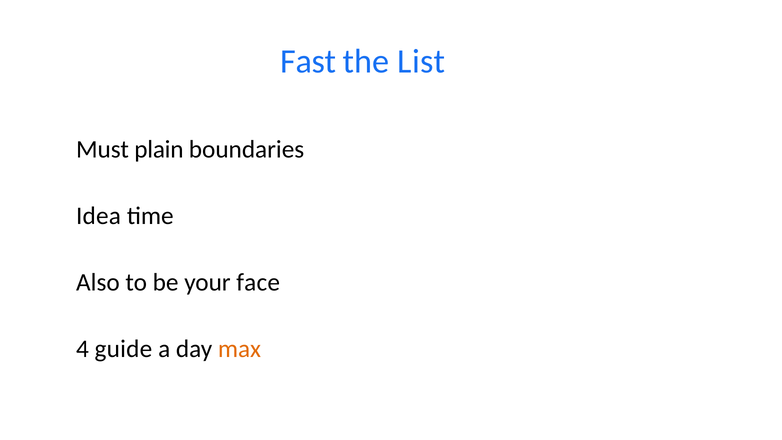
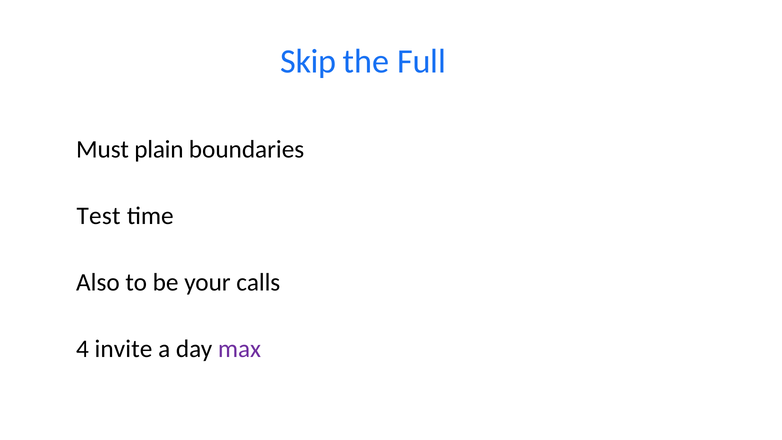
Fast: Fast -> Skip (308, 61)
List: List -> Full (422, 61)
Idea: Idea -> Test (98, 216)
face: face -> calls (258, 282)
guide: guide -> invite (123, 349)
max colour: orange -> purple (239, 349)
